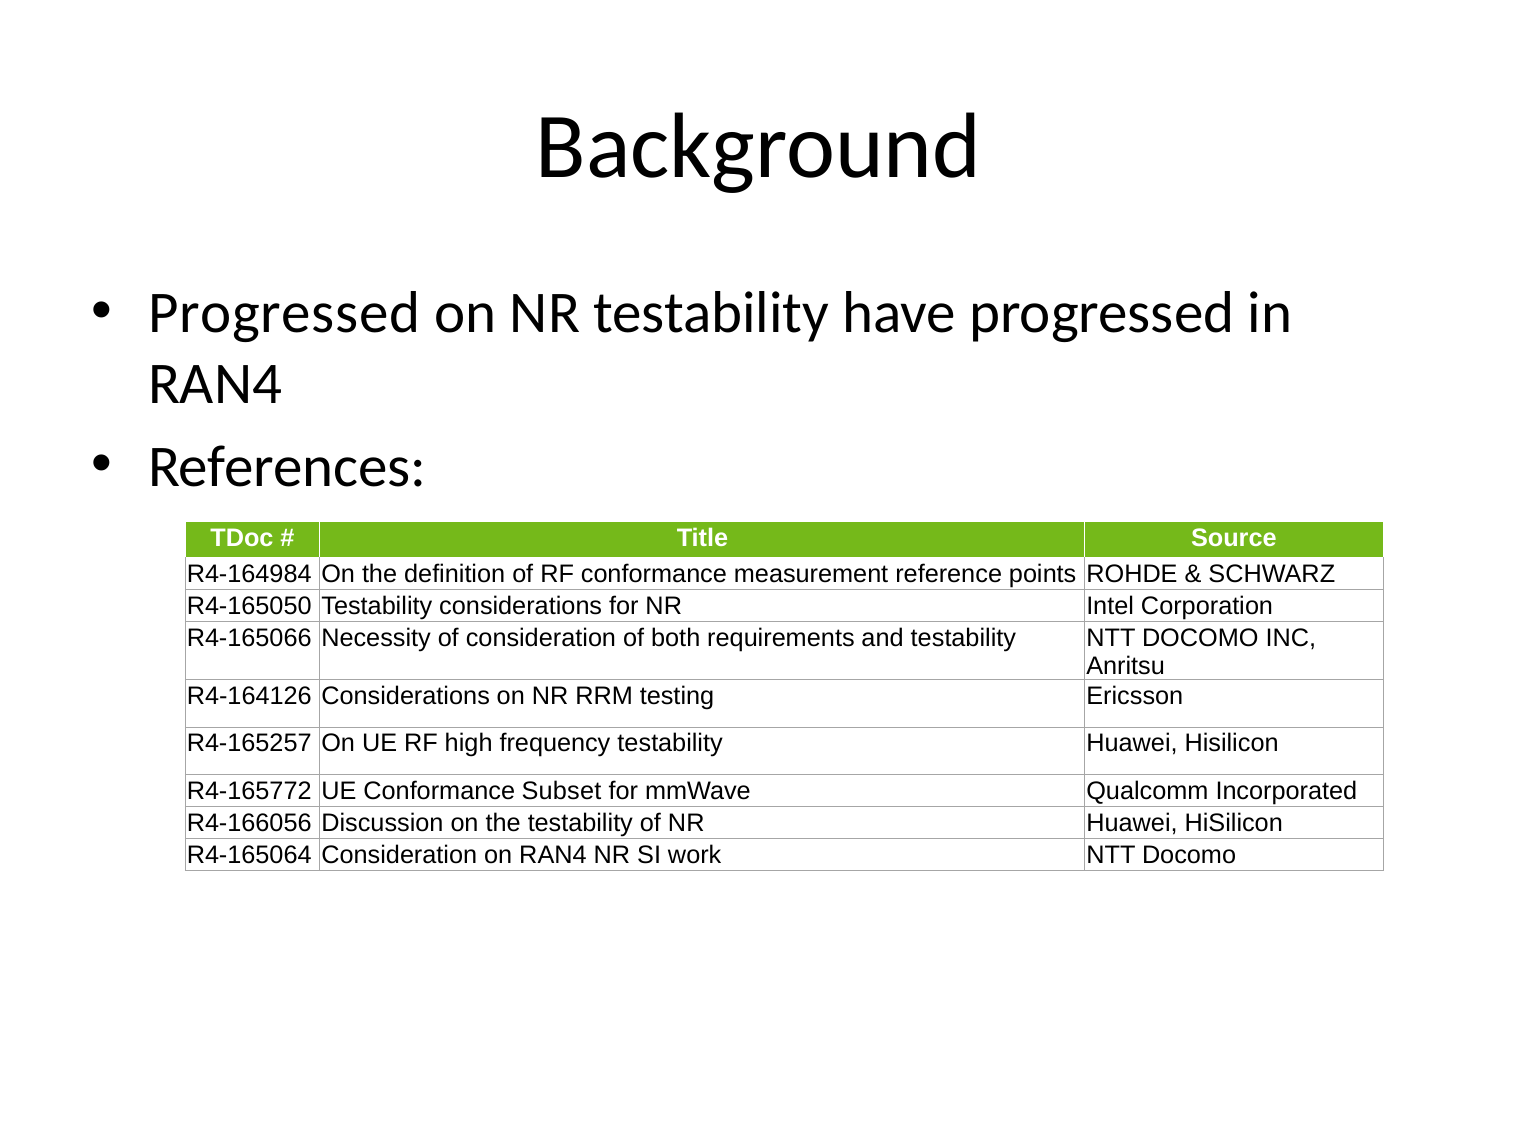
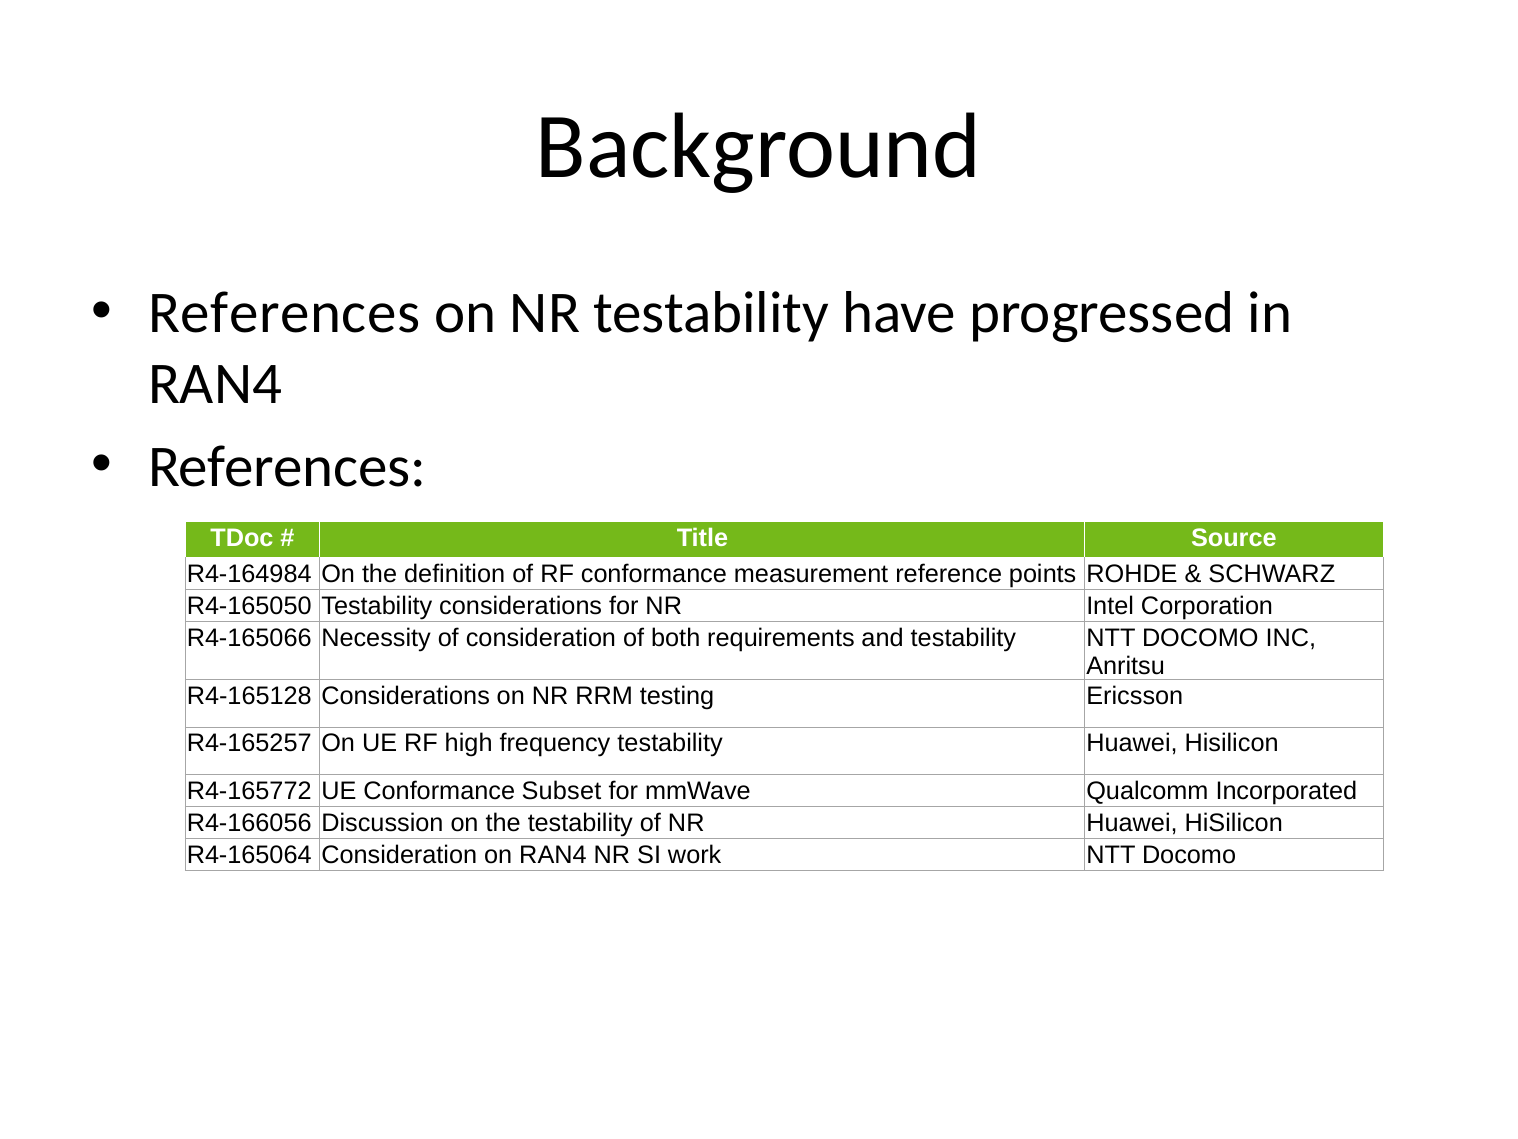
Progressed: Progressed -> References (284, 313)
R4-164126: R4-164126 -> R4-165128 (249, 696)
